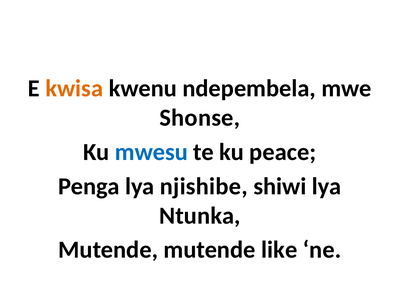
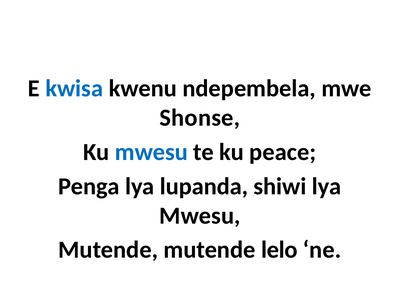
kwisa colour: orange -> blue (74, 88)
njishibe: njishibe -> lupanda (204, 186)
Ntunka: Ntunka -> Mwesu (200, 216)
like: like -> lelo (279, 250)
